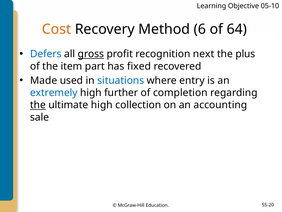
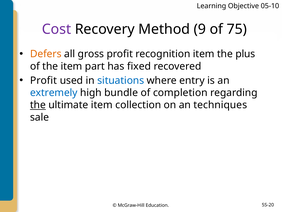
Cost colour: orange -> purple (57, 29)
6: 6 -> 9 (200, 29)
64: 64 -> 75 (237, 29)
Defers colour: blue -> orange (46, 54)
gross underline: present -> none (91, 54)
recognition next: next -> item (204, 54)
Made: Made -> Profit (44, 80)
further: further -> bundle (121, 93)
ultimate high: high -> item (102, 105)
accounting: accounting -> techniques (220, 105)
